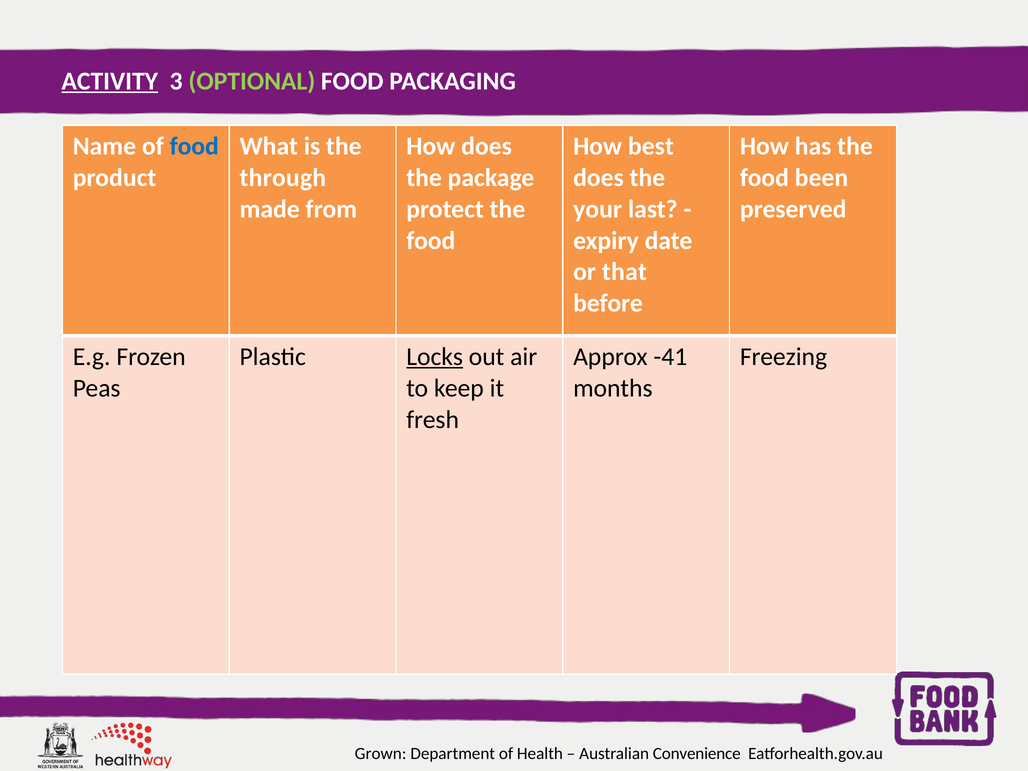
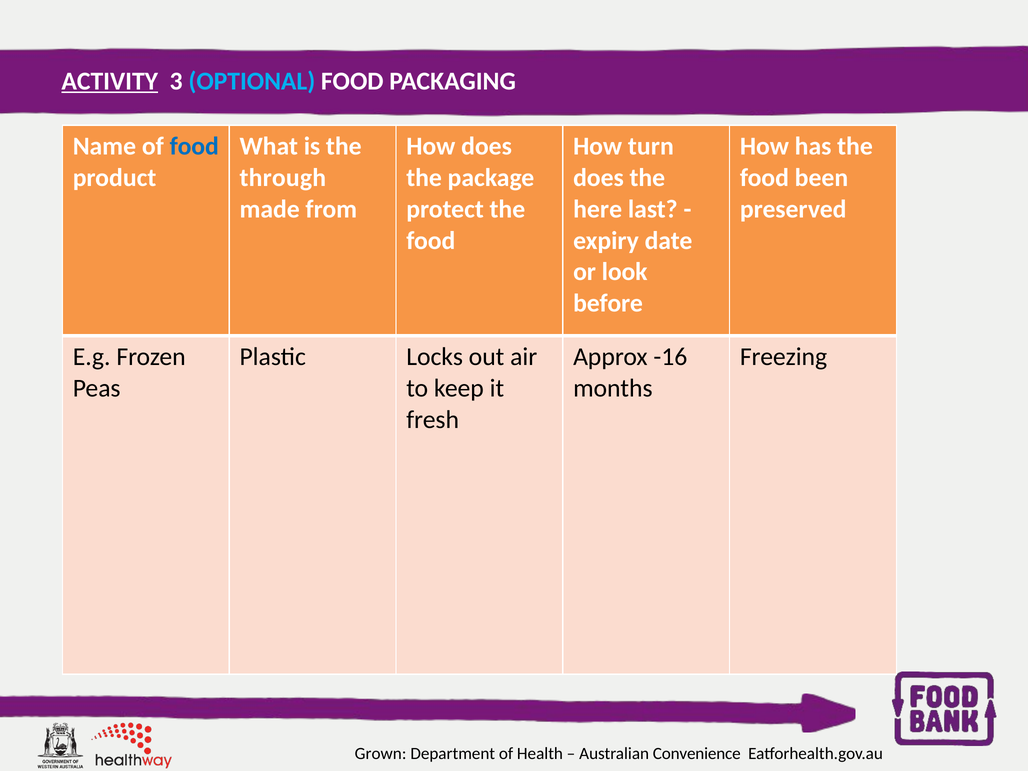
OPTIONAL colour: light green -> light blue (252, 81)
best: best -> turn (651, 146)
your: your -> here (598, 209)
that: that -> look (625, 272)
Locks underline: present -> none (435, 357)
-41: -41 -> -16 (670, 357)
